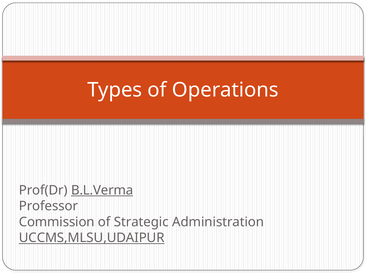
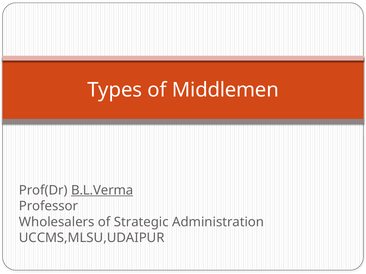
Operations: Operations -> Middlemen (225, 90)
Commission: Commission -> Wholesalers (57, 222)
UCCMS,MLSU,UDAIPUR underline: present -> none (92, 238)
